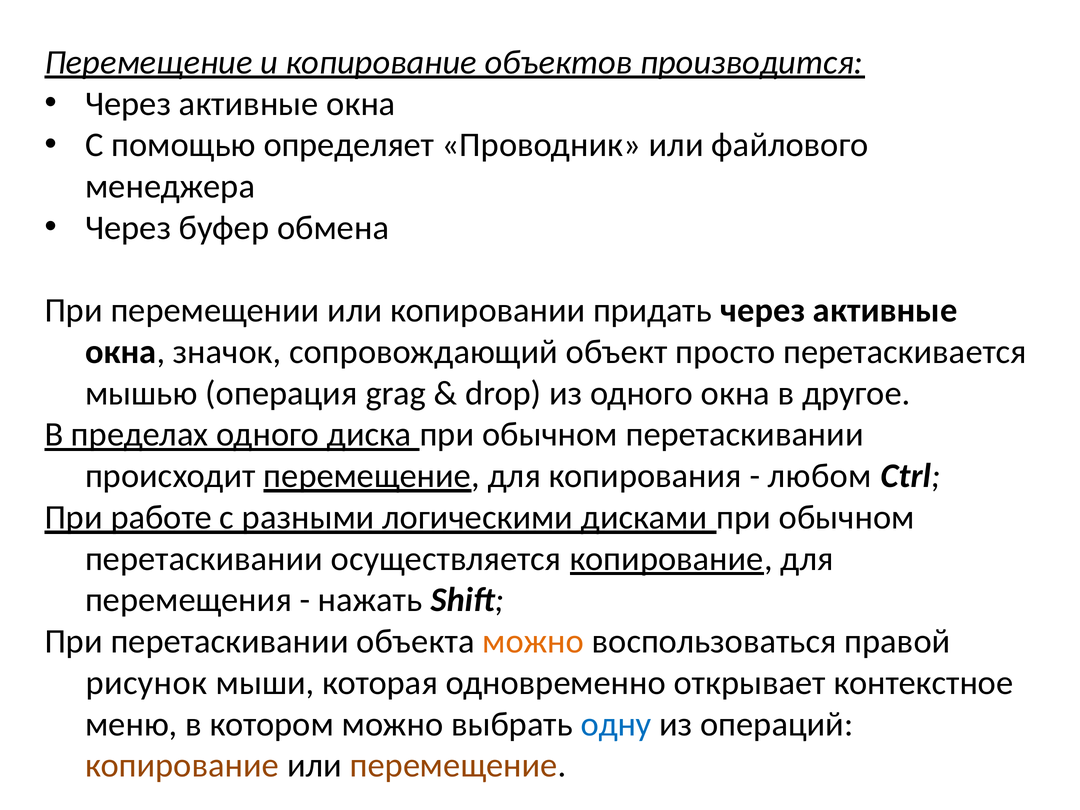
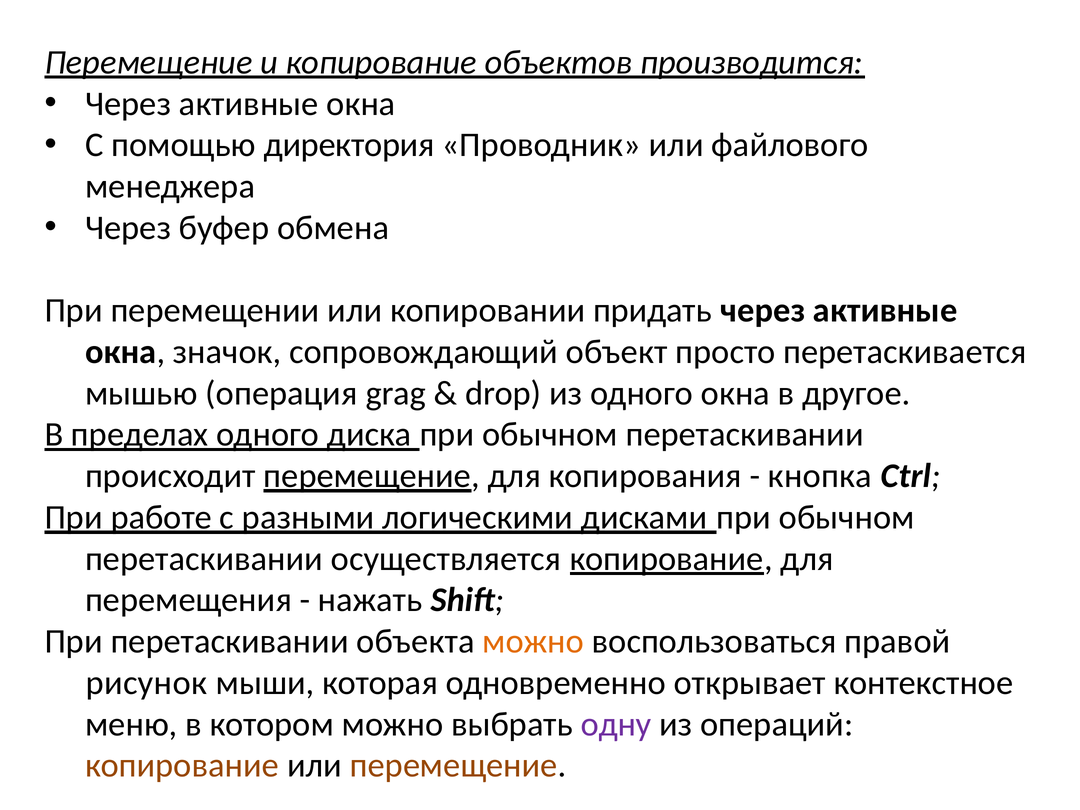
определяет: определяет -> директория (349, 145)
любом: любом -> кнопка (820, 476)
одну colour: blue -> purple (616, 724)
